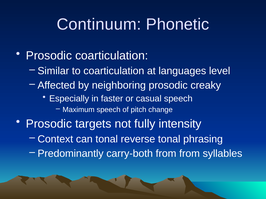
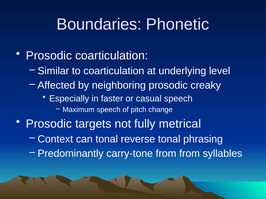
Continuum: Continuum -> Boundaries (99, 24)
languages: languages -> underlying (182, 71)
intensity: intensity -> metrical (180, 124)
carry-both: carry-both -> carry-tone (130, 154)
